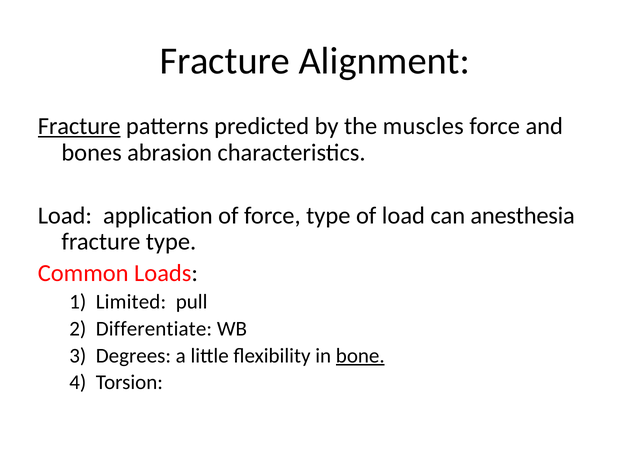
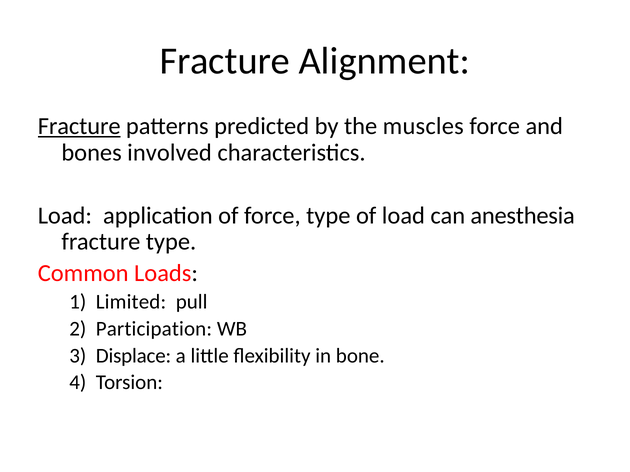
abrasion: abrasion -> involved (170, 153)
Differentiate: Differentiate -> Participation (154, 329)
Degrees: Degrees -> Displace (133, 356)
bone underline: present -> none (360, 356)
